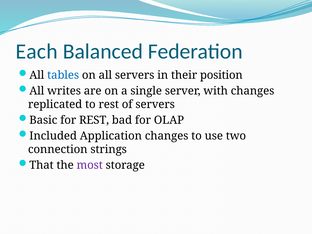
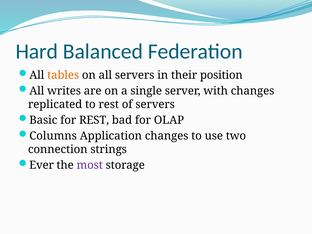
Each: Each -> Hard (37, 52)
tables colour: blue -> orange (63, 75)
Included: Included -> Columns (53, 136)
That: That -> Ever (42, 165)
